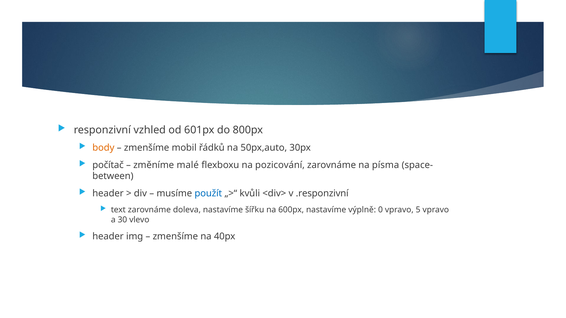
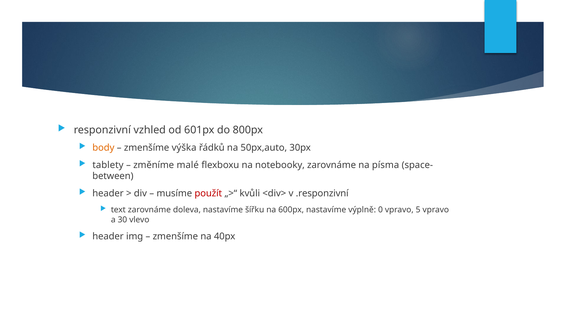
mobil: mobil -> výška (184, 148)
počítač: počítač -> tablety (108, 165)
pozicování: pozicování -> notebooky (280, 165)
použít colour: blue -> red (208, 194)
